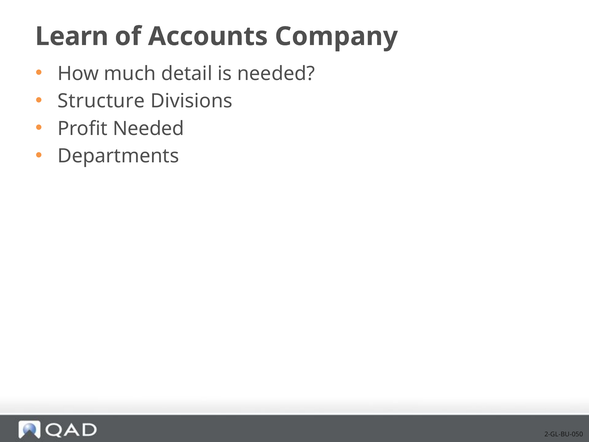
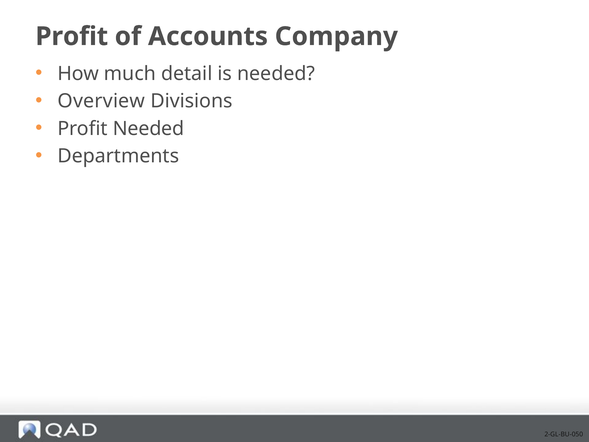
Learn: Learn -> Profit (72, 36)
Structure: Structure -> Overview (101, 101)
